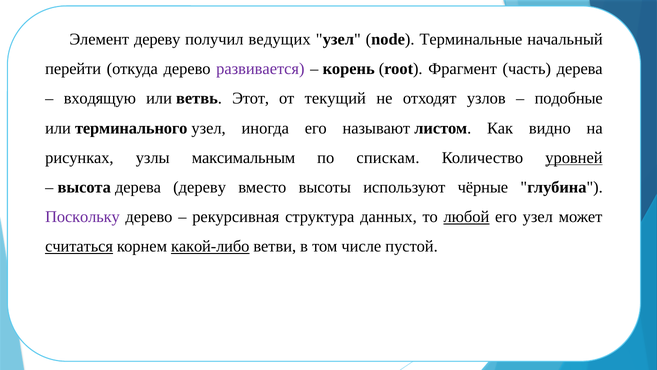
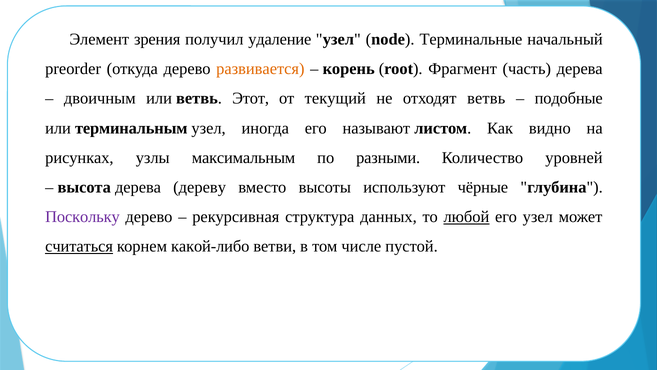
Элемент дереву: дереву -> зрения (157, 39)
ведущих: ведущих -> удаление (280, 39)
перейти: перейти -> preorder (73, 69)
развивается colour: purple -> orange (260, 69)
входящую: входящую -> двоичным (100, 98)
отходят узлов: узлов -> ветвь (486, 98)
терминального: терминального -> терминальным (131, 128)
спискам: спискам -> разными (388, 157)
уровней underline: present -> none (574, 157)
какой-либо underline: present -> none (210, 246)
